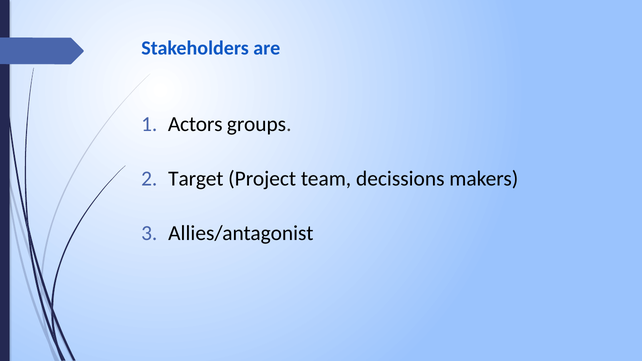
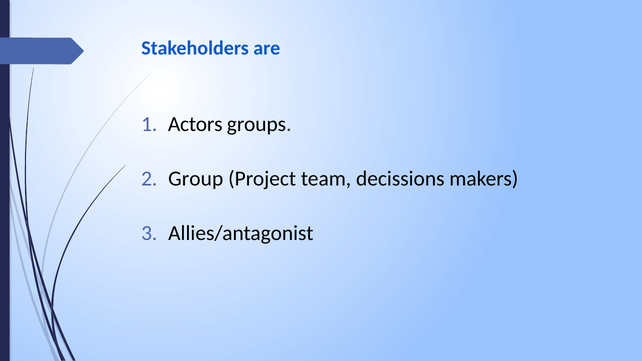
Target: Target -> Group (196, 179)
